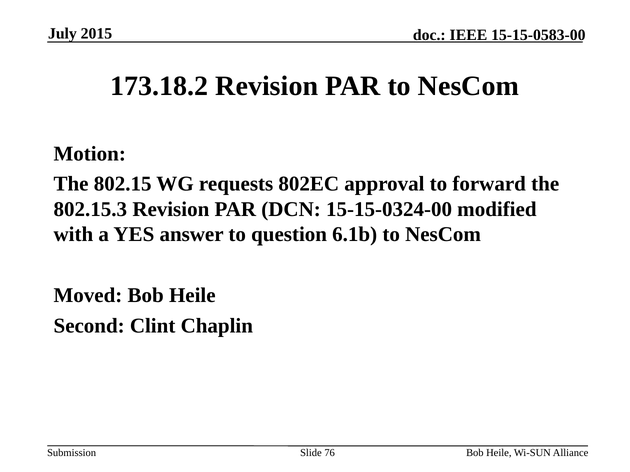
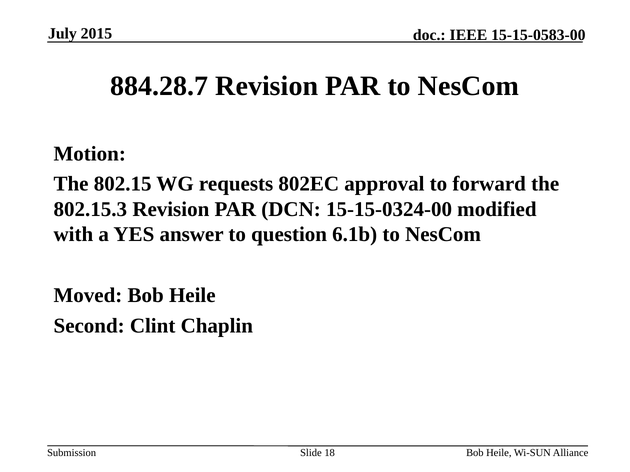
173.18.2: 173.18.2 -> 884.28.7 (159, 86)
76: 76 -> 18 (330, 453)
